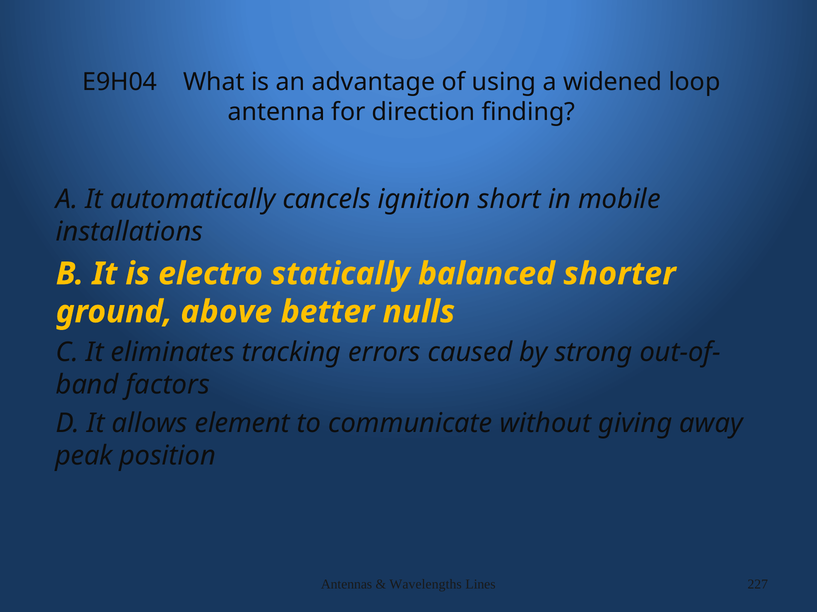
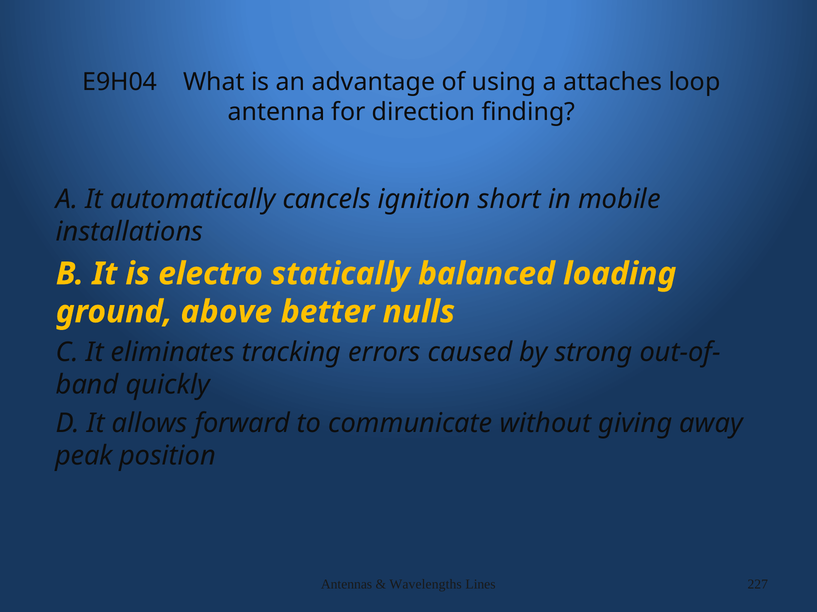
widened: widened -> attaches (613, 82)
shorter: shorter -> loading (620, 274)
factors: factors -> quickly (168, 385)
element: element -> forward (242, 424)
